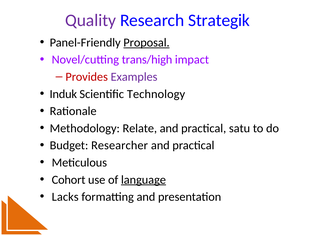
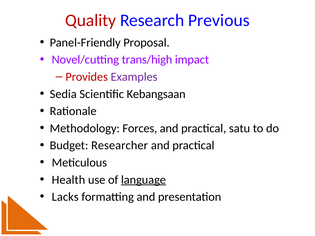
Quality colour: purple -> red (91, 20)
Strategik: Strategik -> Previous (219, 20)
Proposal underline: present -> none (147, 43)
Induk: Induk -> Sedia (63, 94)
Technology: Technology -> Kebangsaan (156, 94)
Relate: Relate -> Forces (140, 128)
Cohort: Cohort -> Health (68, 180)
